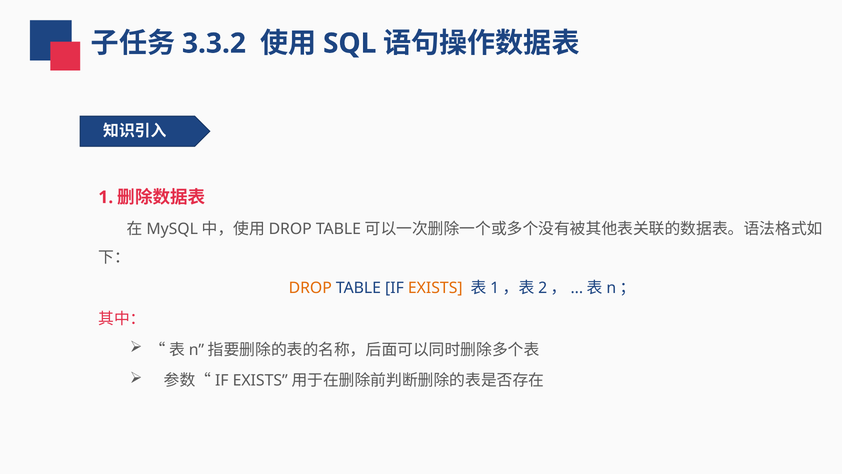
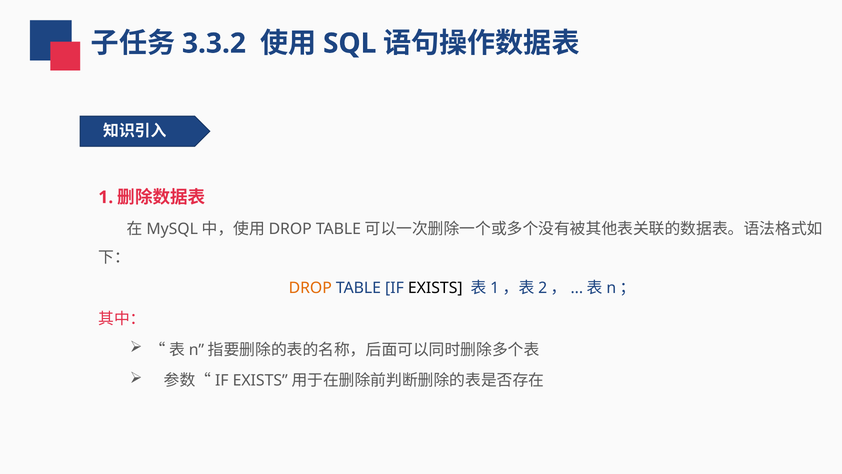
EXISTS colour: orange -> black (435, 288)
